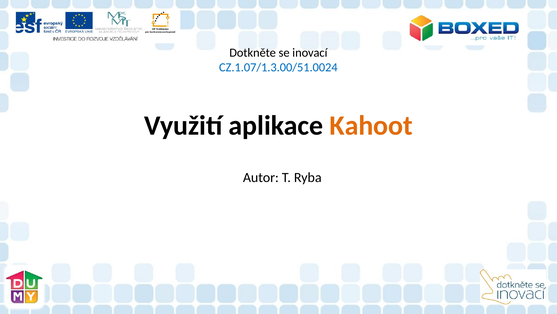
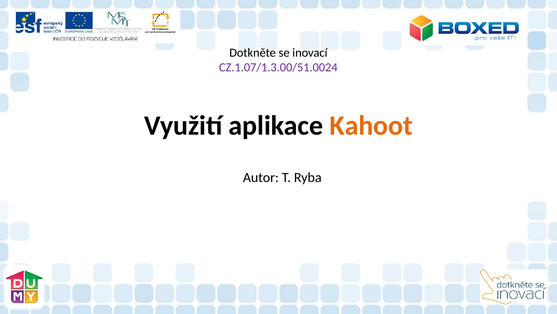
CZ.1.07/1.3.00/51.0024 colour: blue -> purple (278, 67)
